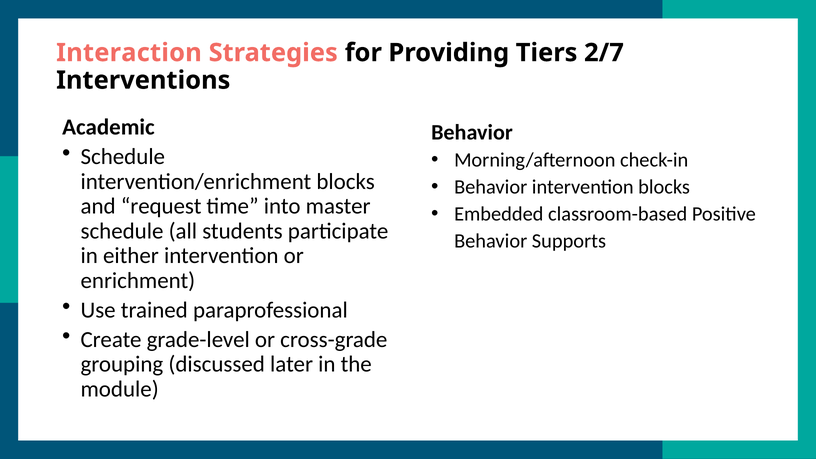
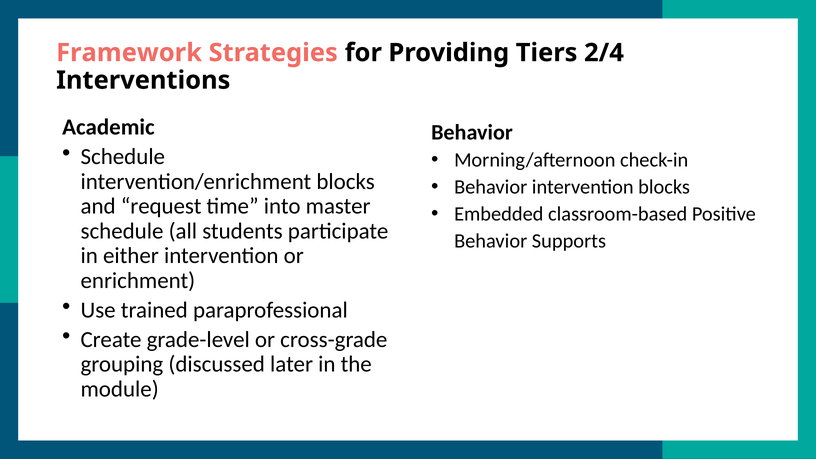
Interaction: Interaction -> Framework (129, 53)
2/7: 2/7 -> 2/4 (604, 53)
